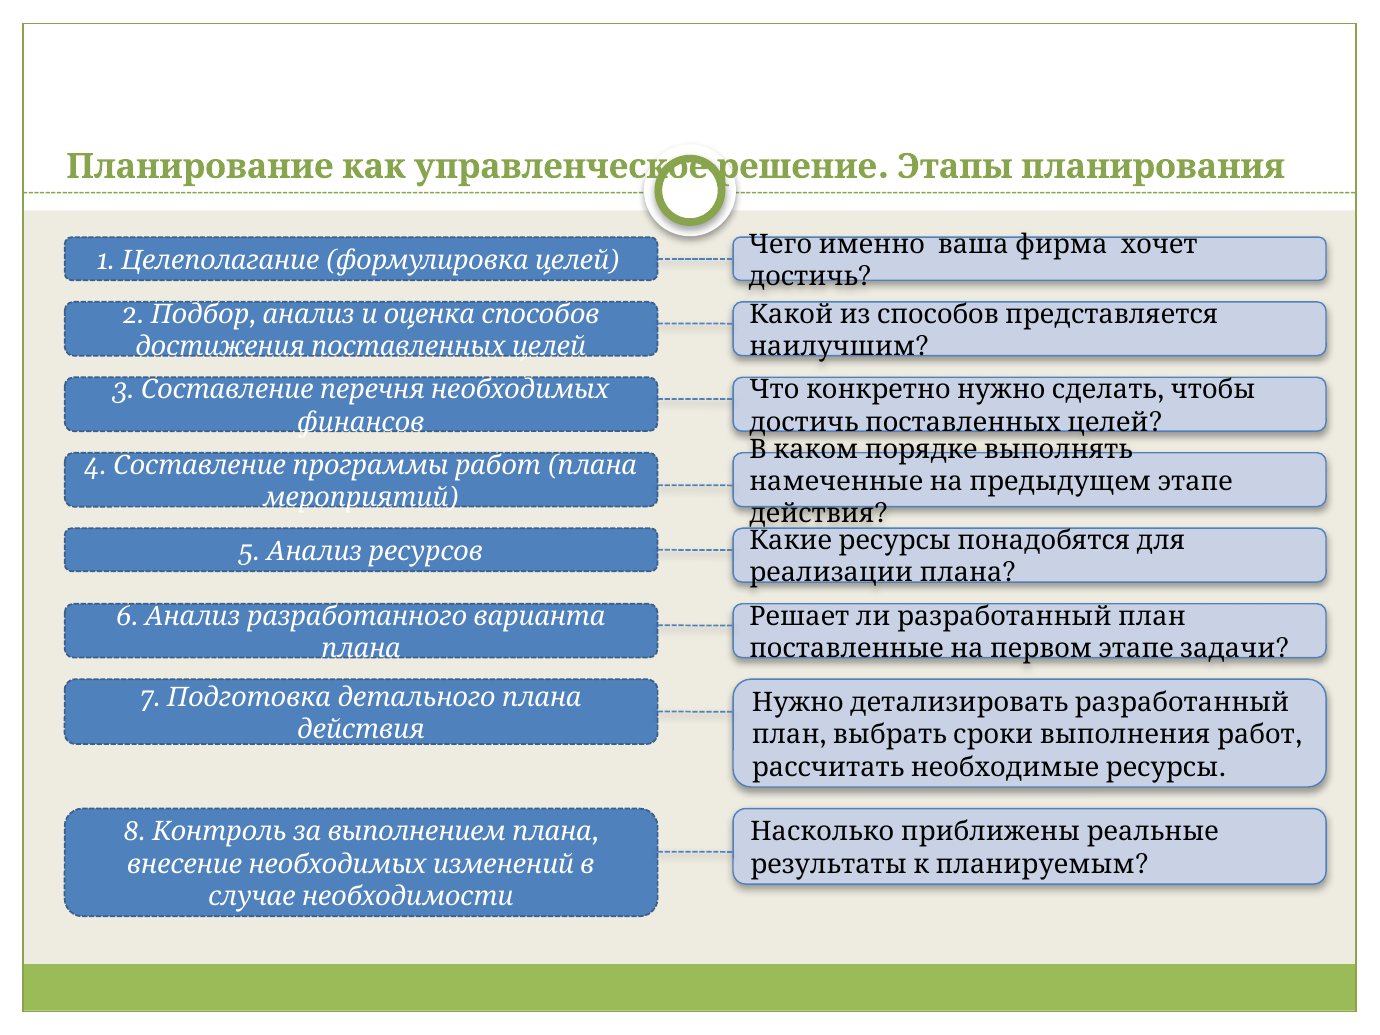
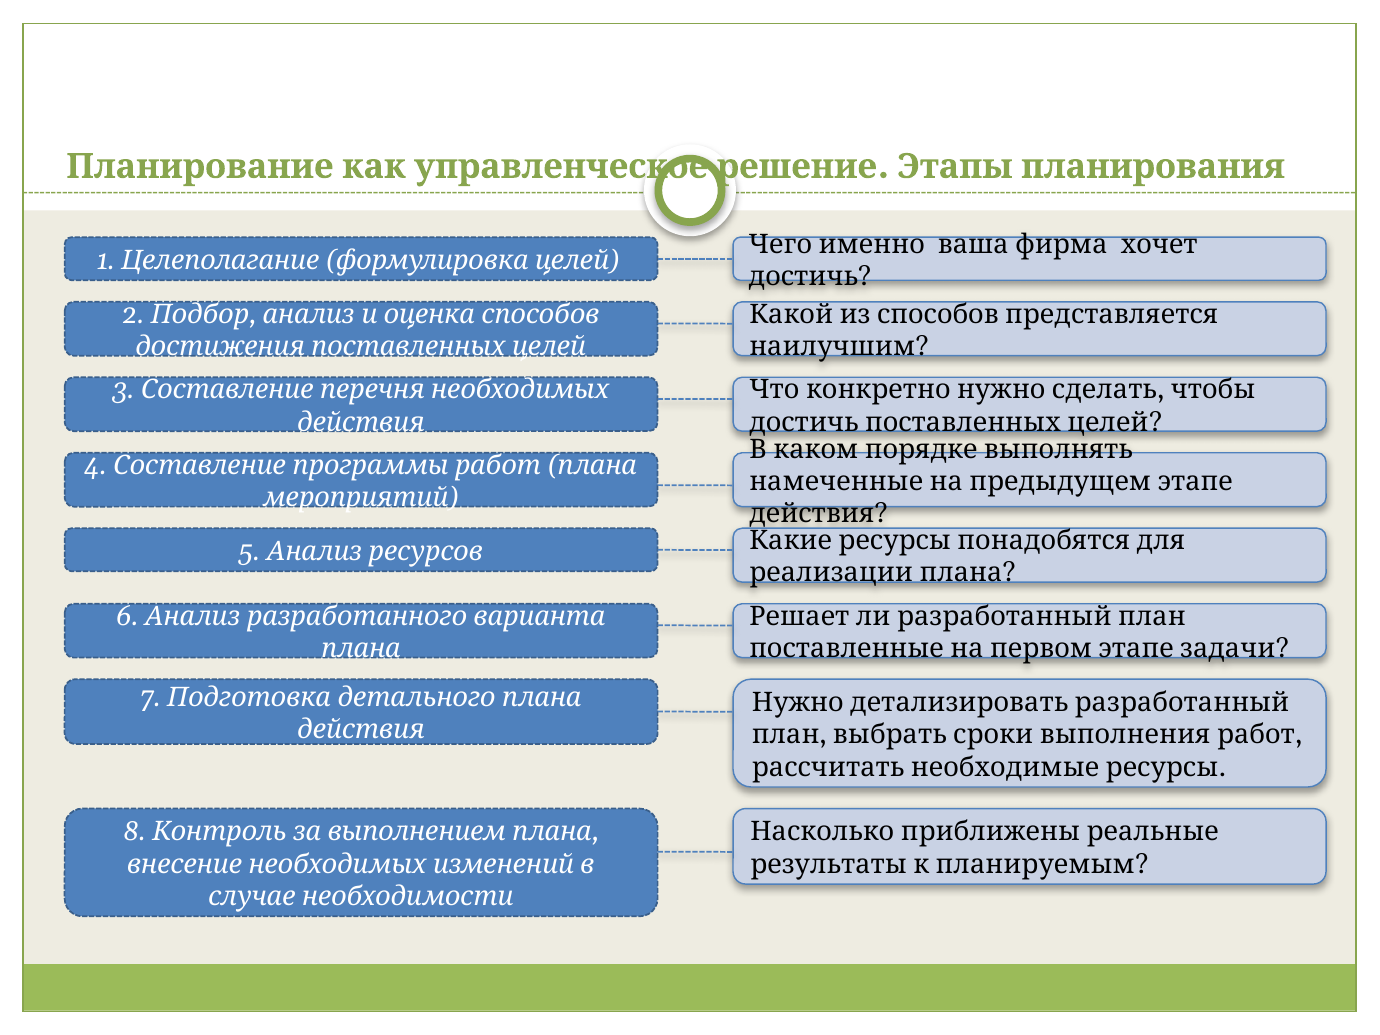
финансов: финансов -> действия (361, 422)
